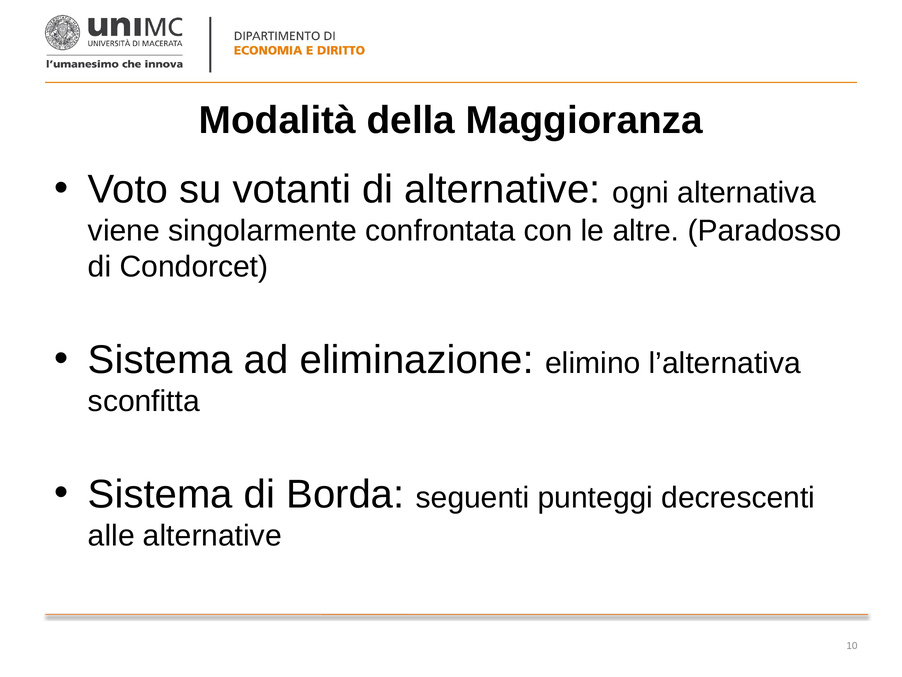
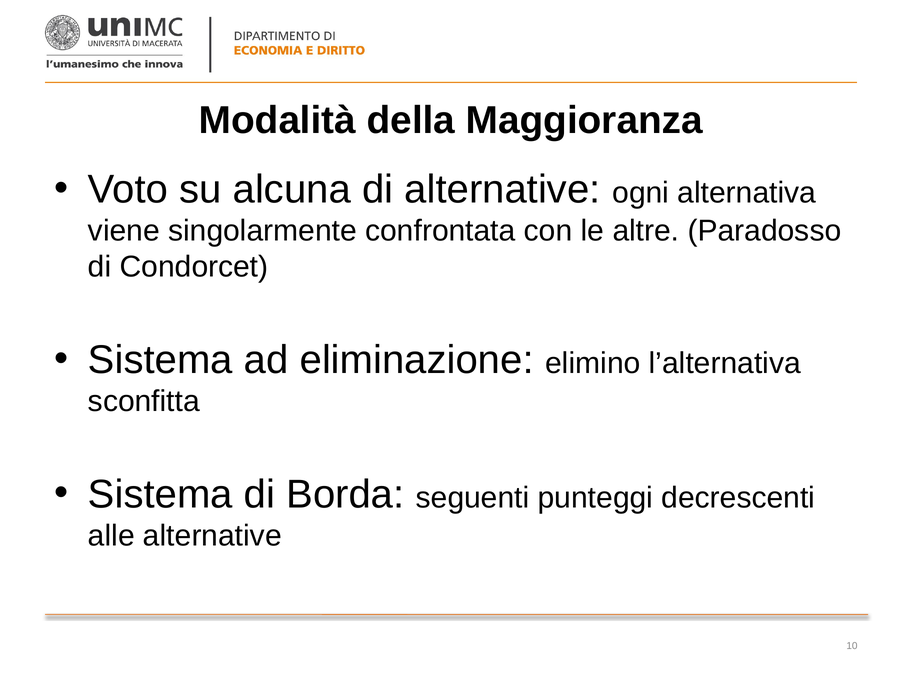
votanti: votanti -> alcuna (292, 189)
